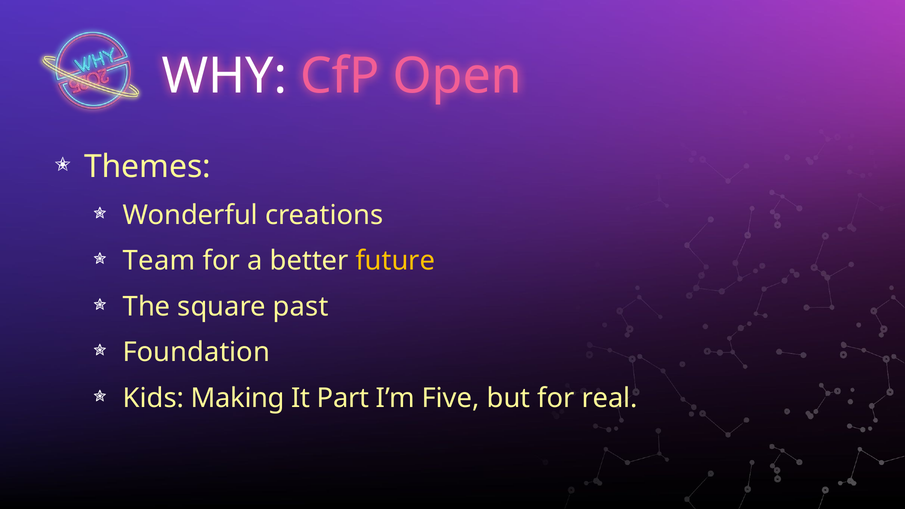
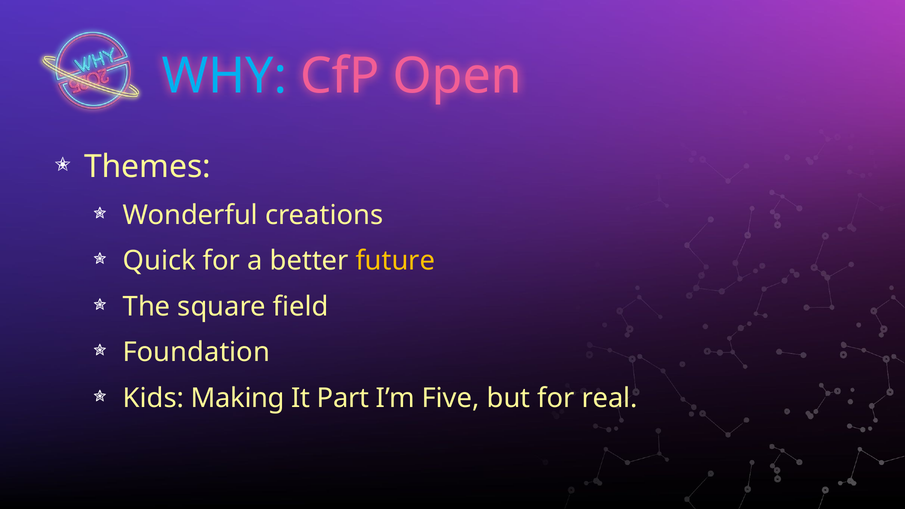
WHY colour: white -> light blue (224, 76)
Team: Team -> Quick (159, 261)
past: past -> field (301, 307)
